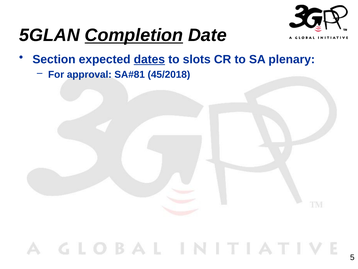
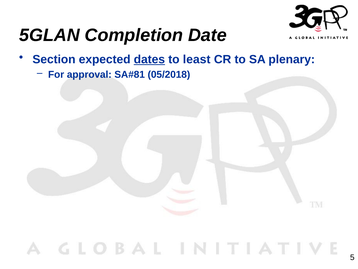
Completion underline: present -> none (134, 35)
slots: slots -> least (197, 59)
45/2018: 45/2018 -> 05/2018 (169, 74)
